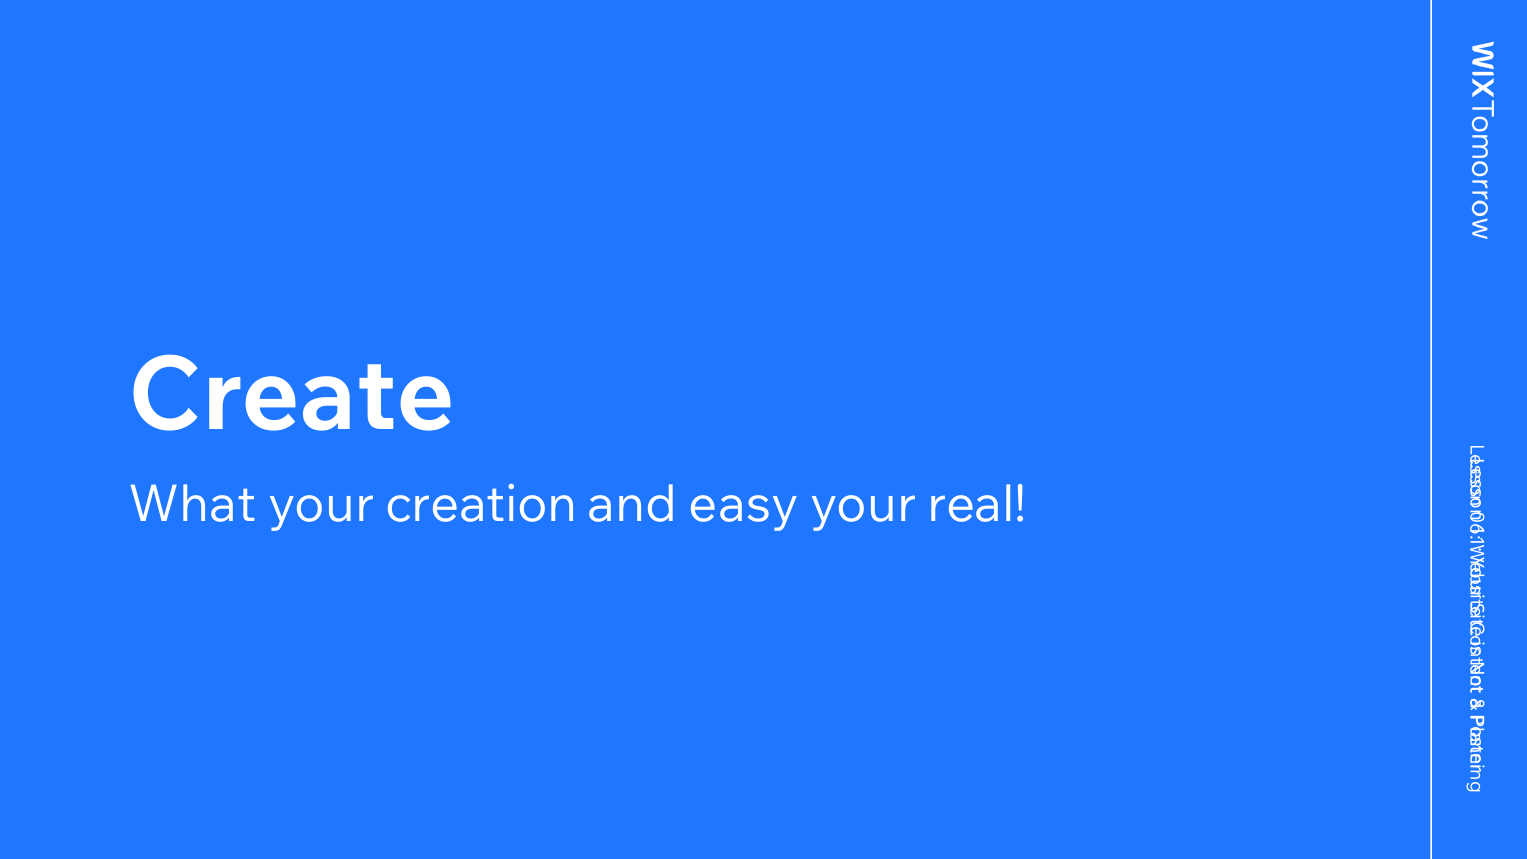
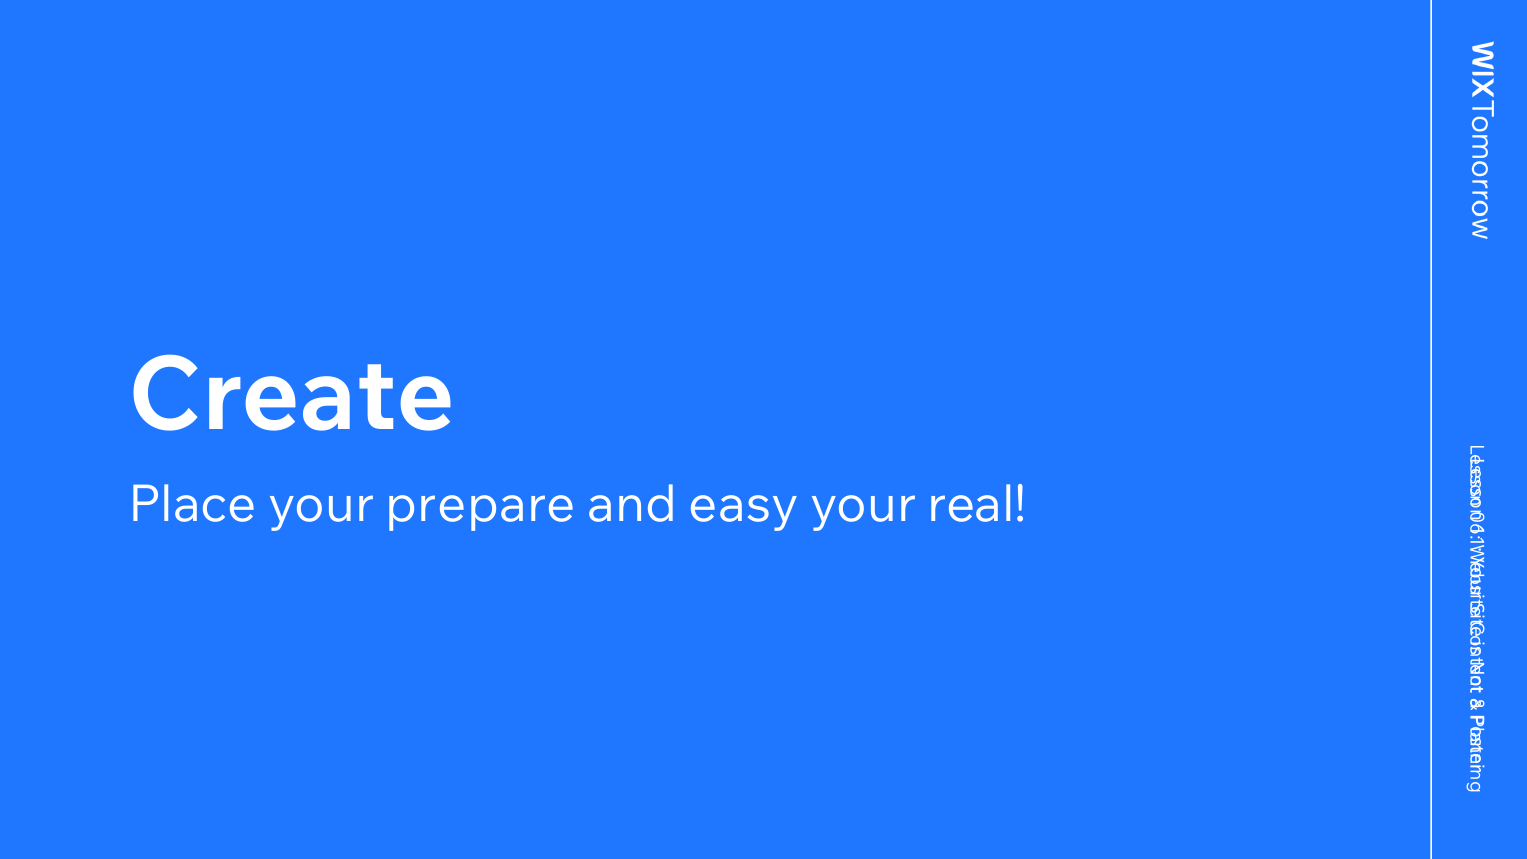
What: What -> Place (193, 505)
creation: creation -> prepare (481, 505)
